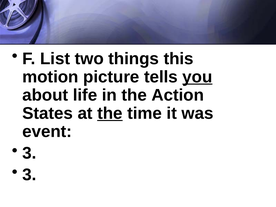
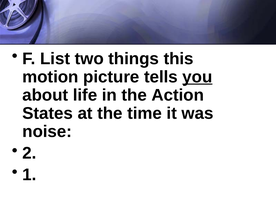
the underline: present -> none (110, 113)
event: event -> noise (47, 132)
3: 3 -> 2 (29, 153)
3: 3 -> 1 (29, 175)
